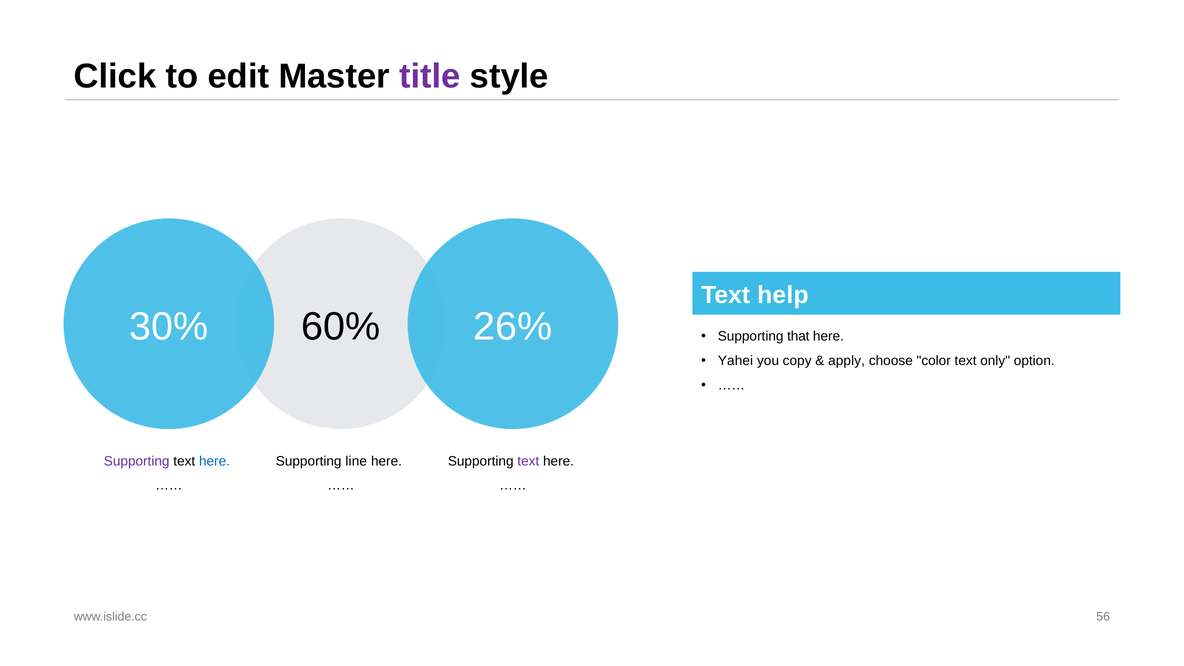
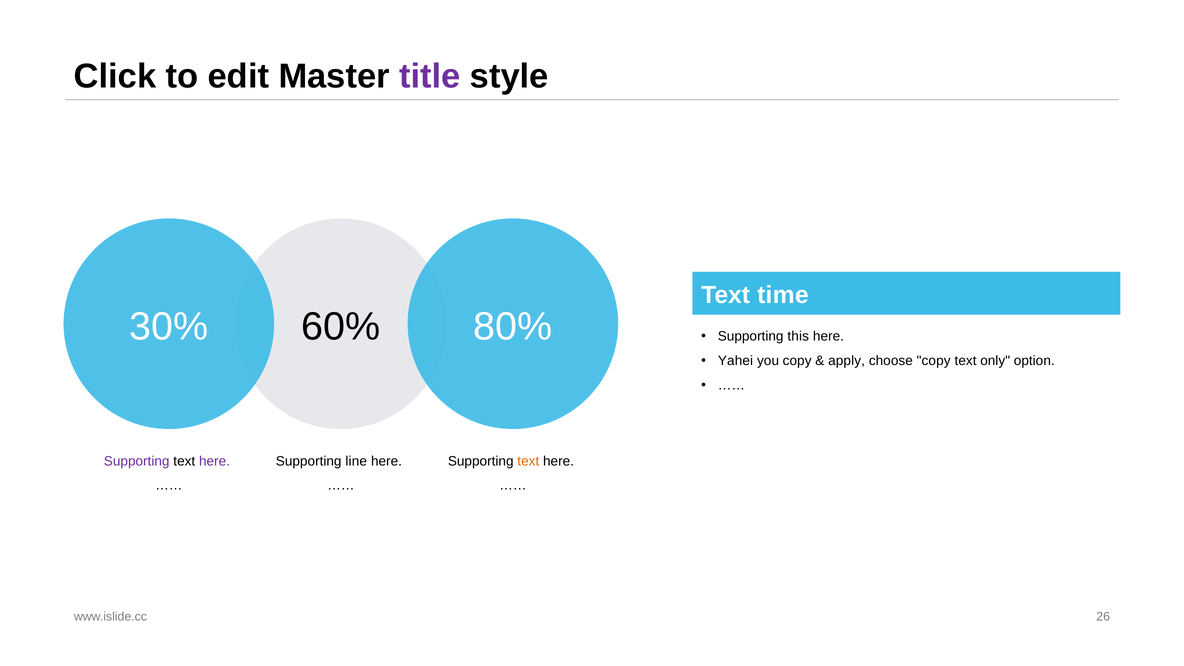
help: help -> time (783, 295)
26%: 26% -> 80% (513, 326)
that: that -> this (798, 336)
choose color: color -> copy (934, 361)
here colour: blue -> purple (214, 461)
text colour: purple -> orange (528, 461)
56: 56 -> 26 (1103, 617)
